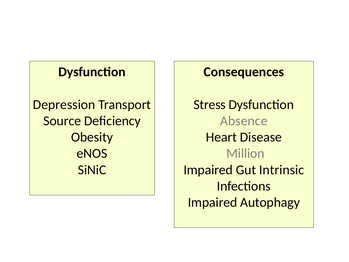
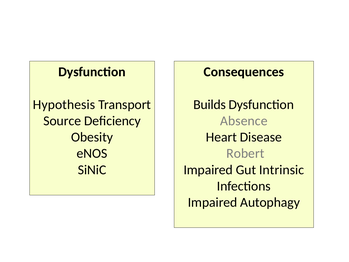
Depression: Depression -> Hypothesis (64, 104)
Stress: Stress -> Builds (210, 104)
Million: Million -> Robert (245, 153)
